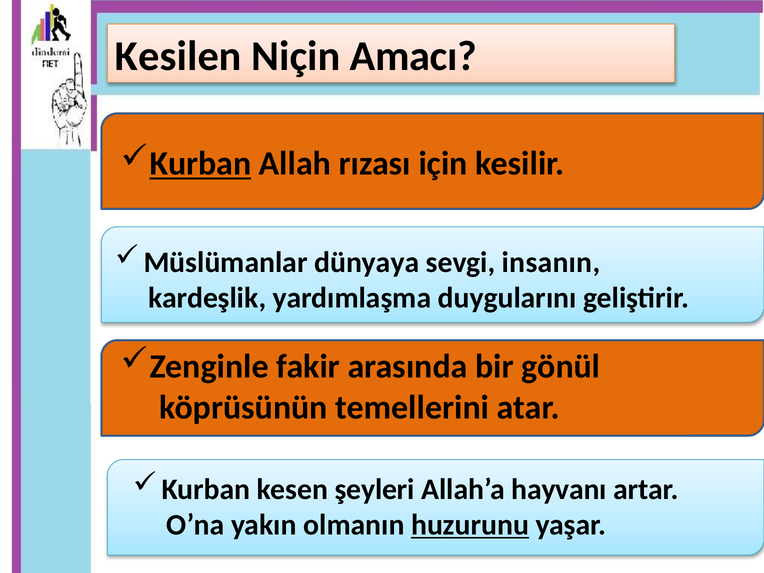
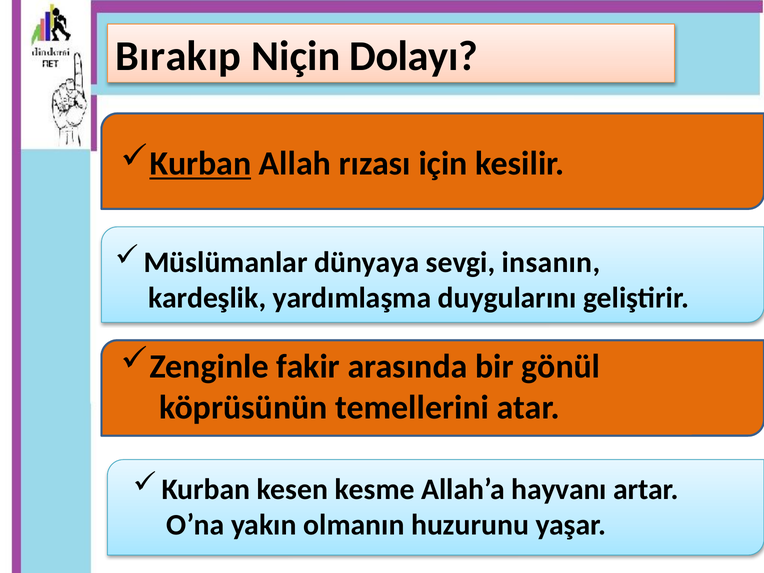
Kesilen: Kesilen -> Bırakıp (178, 56)
Amacı: Amacı -> Dolayı (413, 56)
şeyleri: şeyleri -> kesme (375, 489)
huzurunu underline: present -> none (470, 525)
